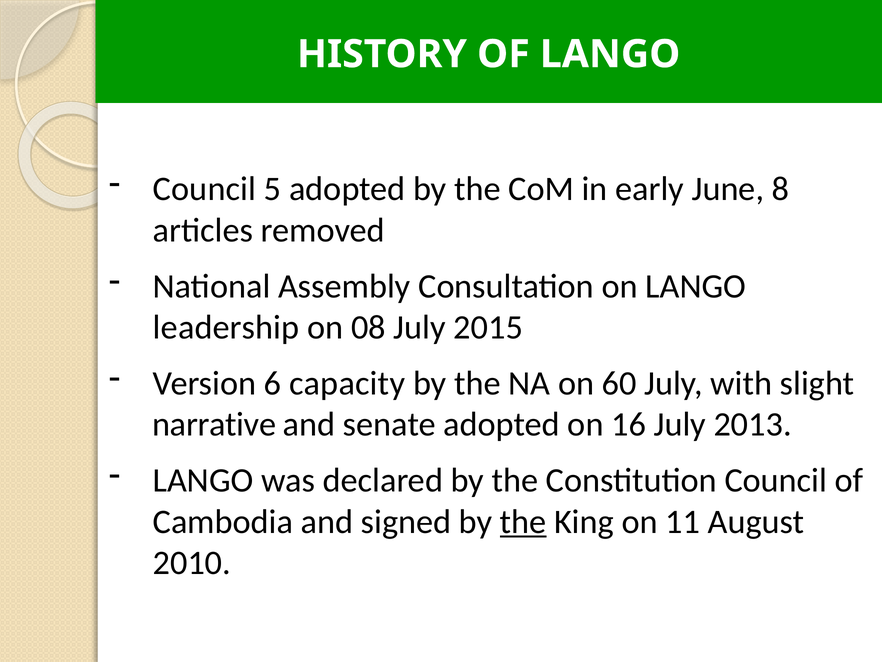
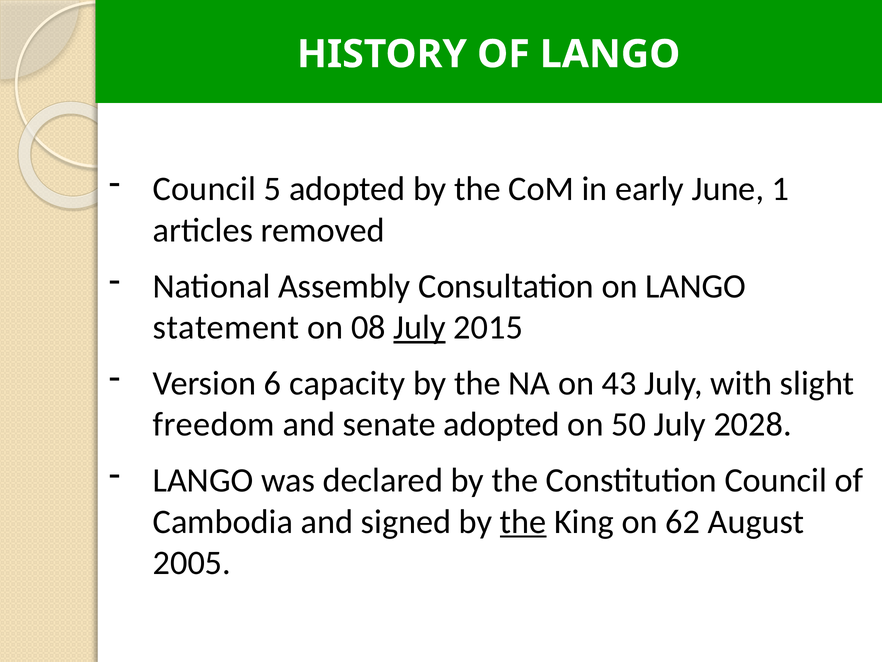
8: 8 -> 1 (781, 189)
leadership: leadership -> statement (226, 327)
July underline: none -> present (420, 327)
60: 60 -> 43 (619, 383)
narrative: narrative -> freedom (214, 424)
16: 16 -> 50 (629, 424)
2013: 2013 -> 2028 (753, 424)
11: 11 -> 62 (683, 521)
2010: 2010 -> 2005 (192, 563)
